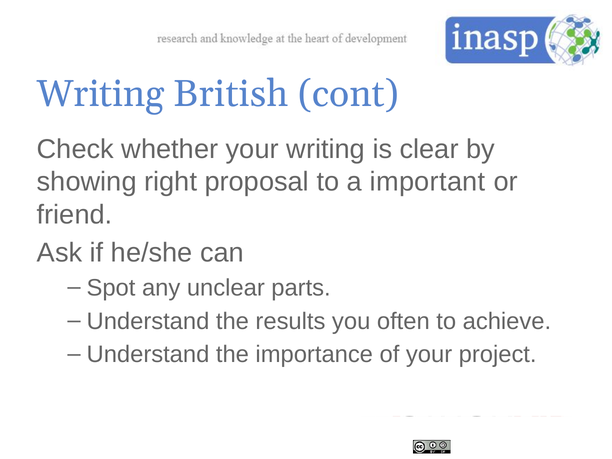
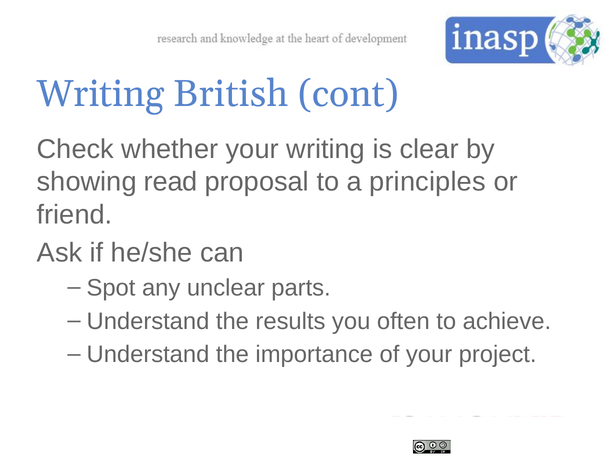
right: right -> read (171, 182)
important: important -> principles (428, 182)
